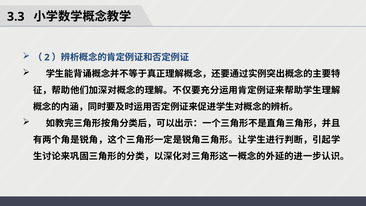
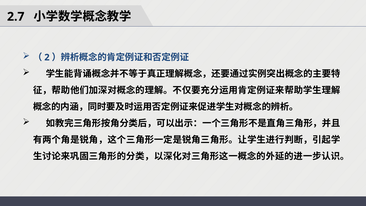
3.3: 3.3 -> 2.7 (16, 17)
